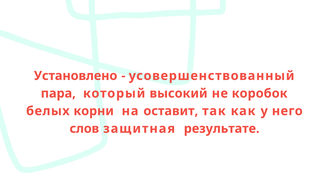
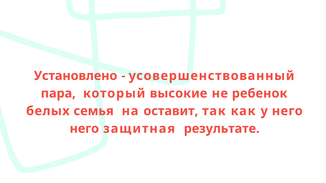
высокий: высокий -> высокие (178, 94)
коробок: коробок -> ребенок (260, 94)
корни: корни -> семья (94, 111)
слов: слов -> него (84, 129)
